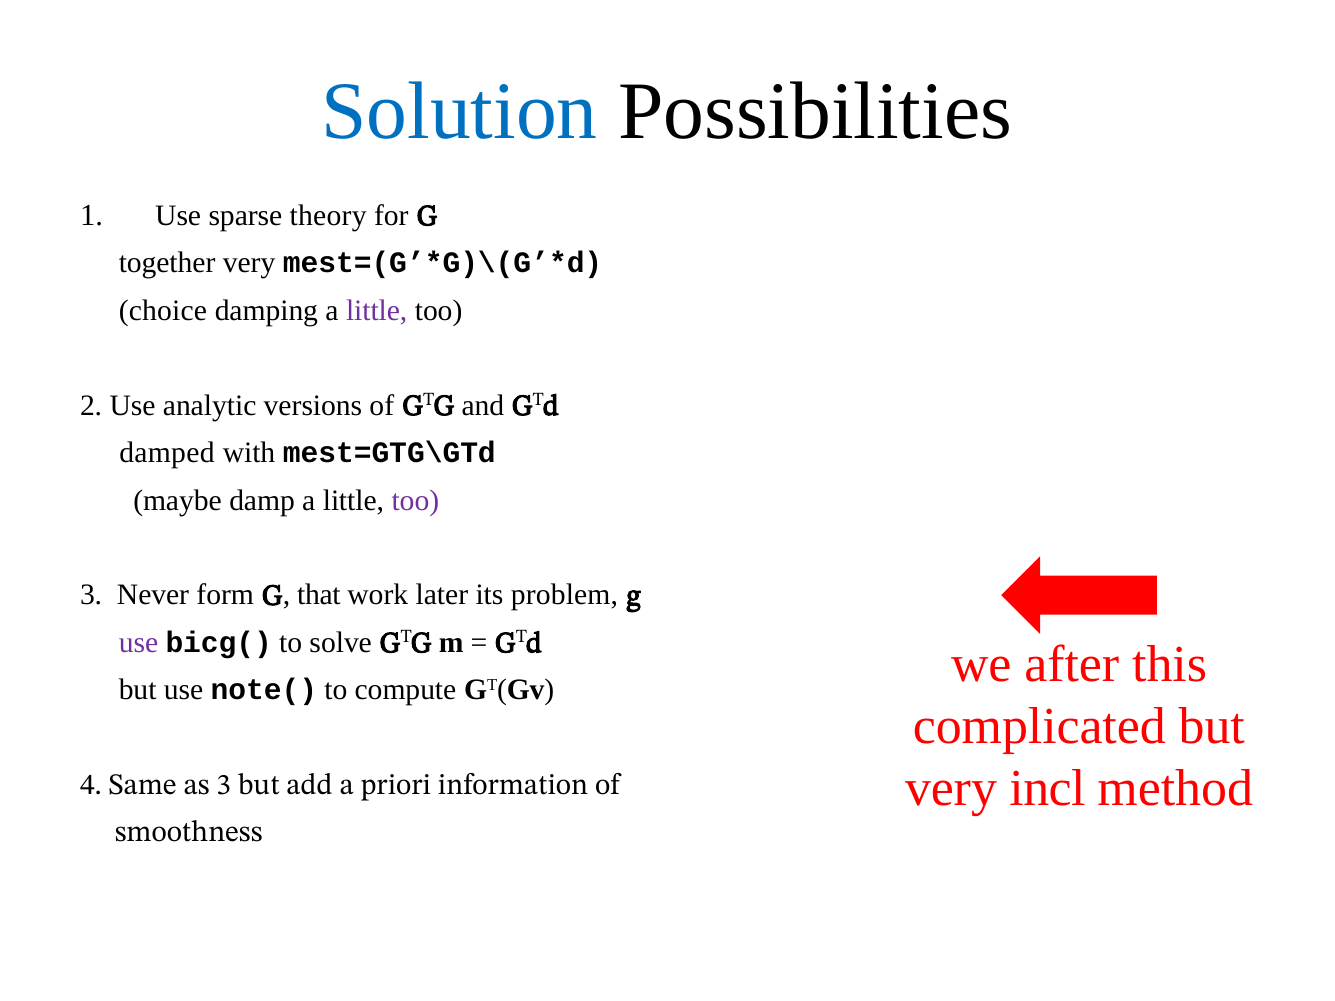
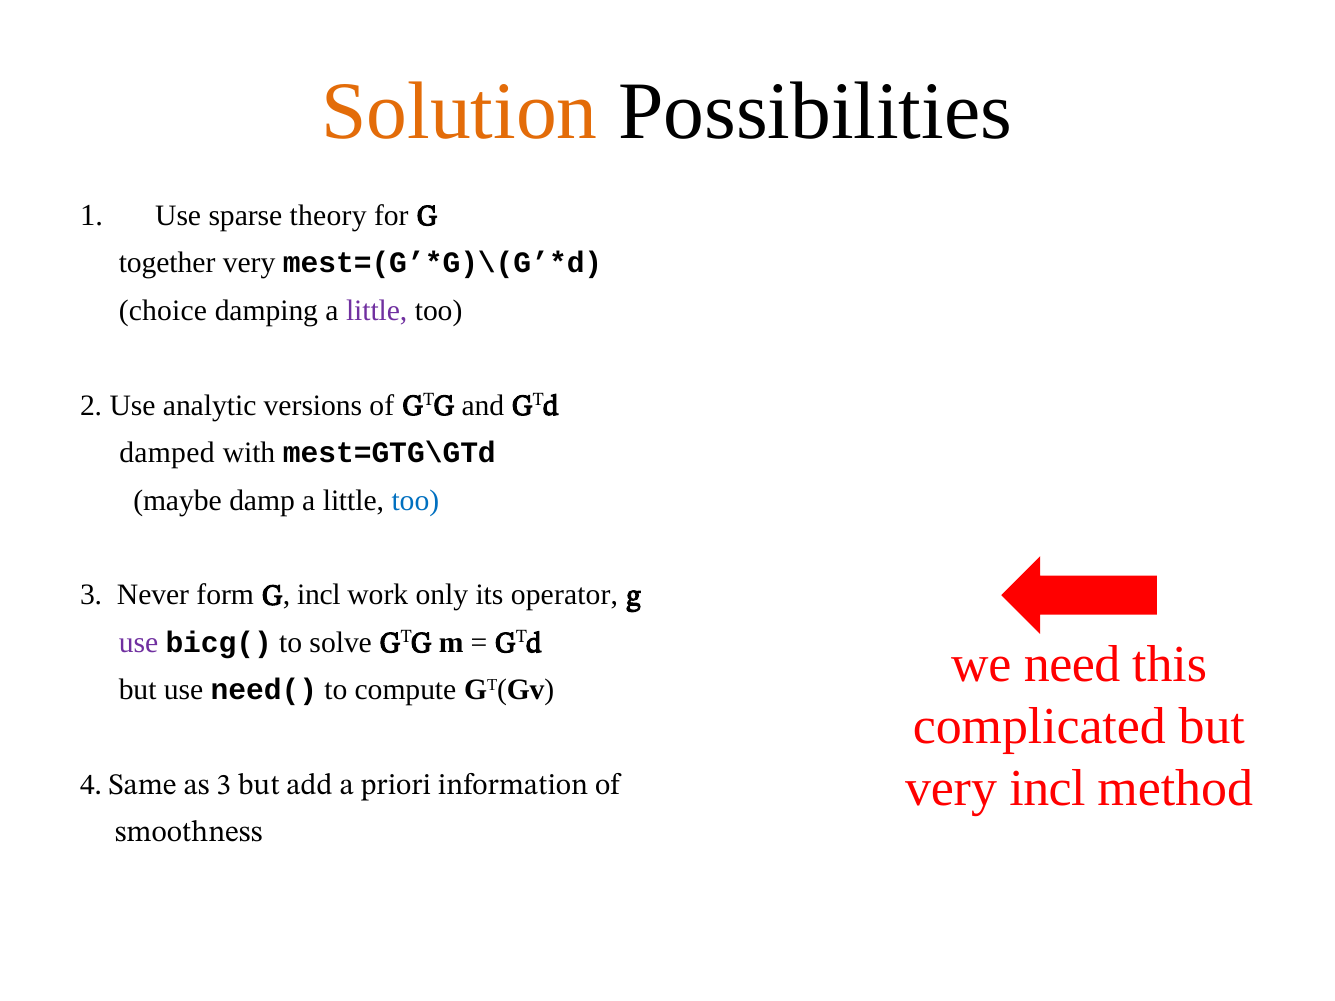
Solution colour: blue -> orange (460, 111)
too colour: purple -> blue (415, 500)
that: that -> incl (319, 595)
later: later -> only (442, 595)
problem: problem -> operator (564, 595)
after: after -> need (1072, 664)
note(: note( -> need( (264, 690)
